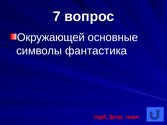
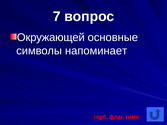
фантастика: фантастика -> напоминает (96, 51)
